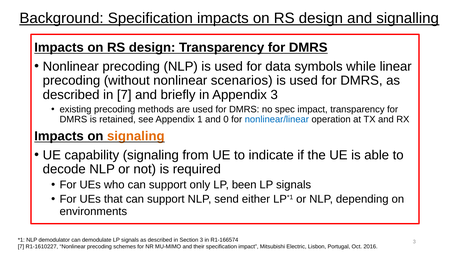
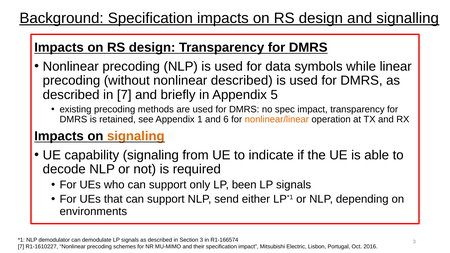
nonlinear scenarios: scenarios -> described (242, 81)
Appendix 3: 3 -> 5 (274, 95)
0: 0 -> 6 (226, 119)
nonlinear/linear colour: blue -> orange (277, 119)
